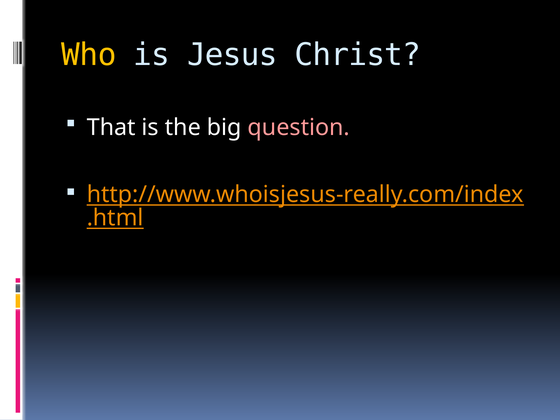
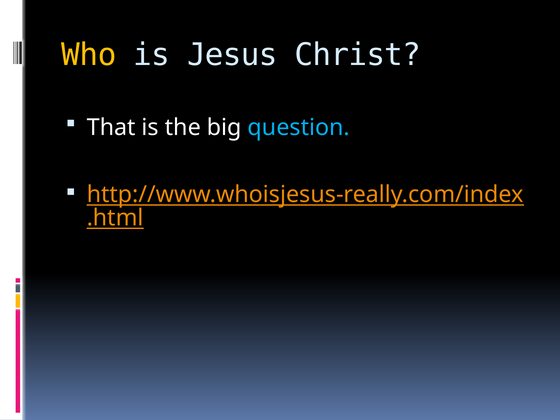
question colour: pink -> light blue (299, 128)
